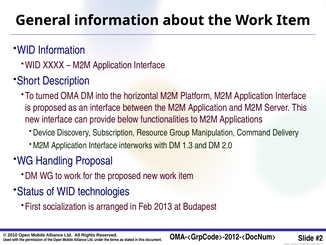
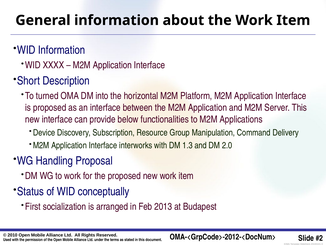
technologies: technologies -> conceptually (104, 191)
